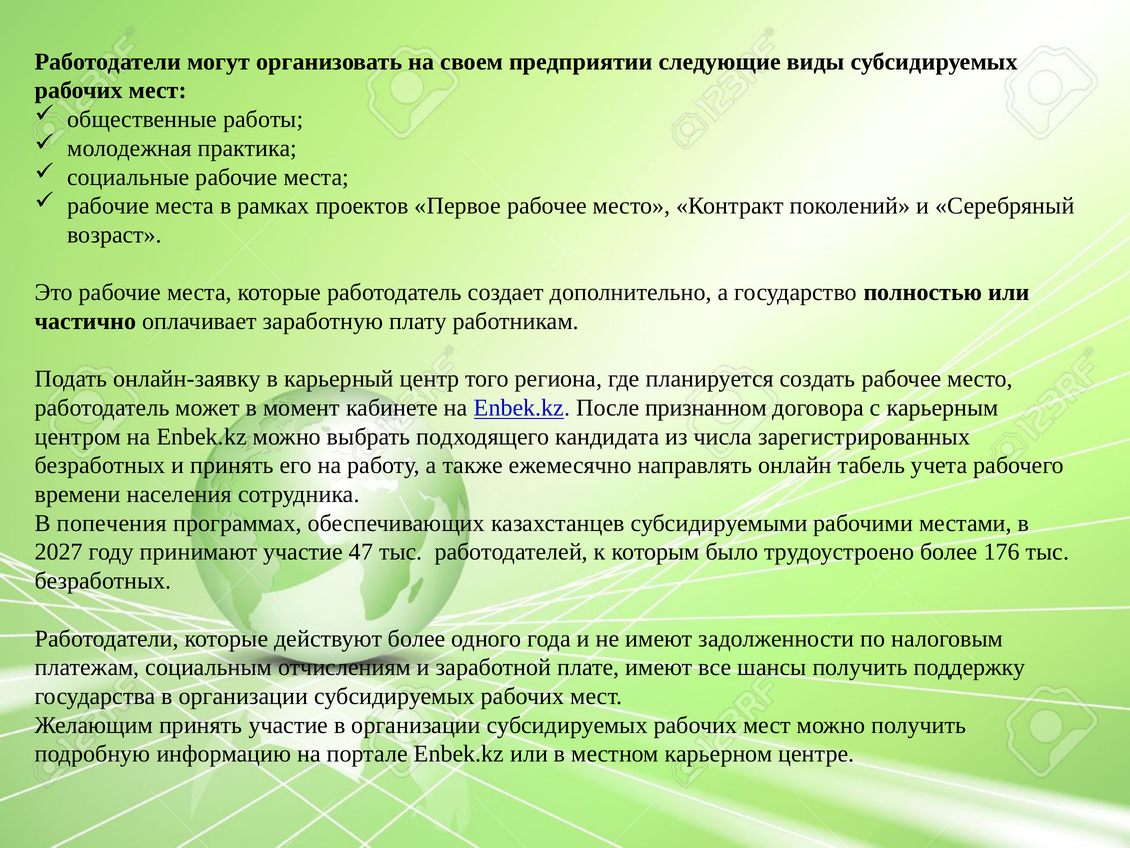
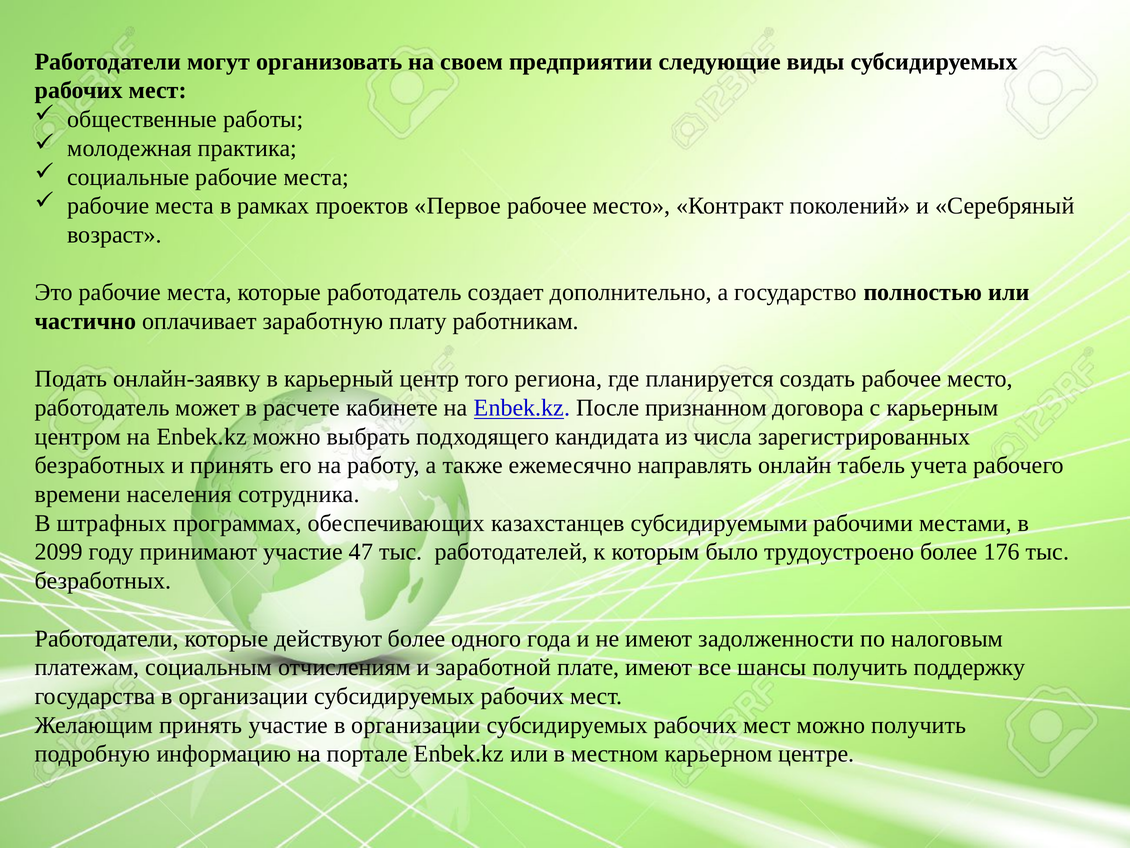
момент: момент -> расчете (302, 408)
попечения: попечения -> штрафных (112, 523)
2027: 2027 -> 2099 (59, 552)
